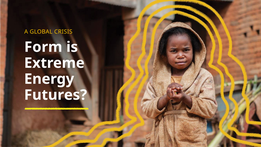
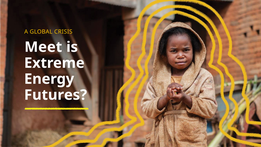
Form: Form -> Meet (43, 47)
